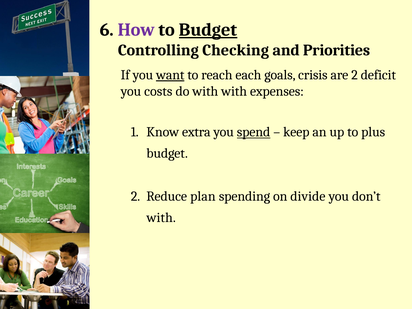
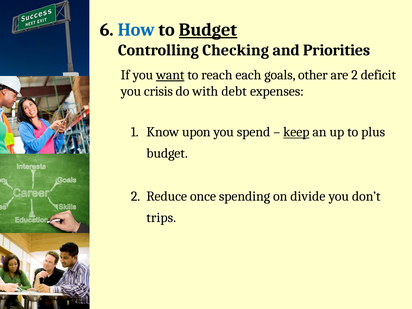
How colour: purple -> blue (136, 30)
crisis: crisis -> other (313, 75)
costs: costs -> crisis (158, 91)
with with: with -> debt (234, 91)
extra: extra -> upon (196, 132)
spend underline: present -> none (254, 132)
keep underline: none -> present (296, 132)
plan: plan -> once (203, 196)
with: with -> trips (161, 218)
